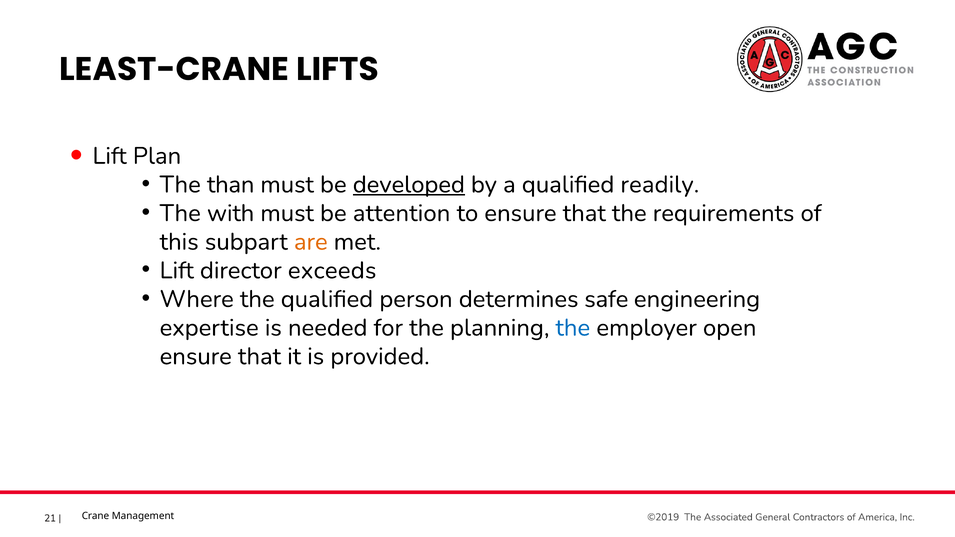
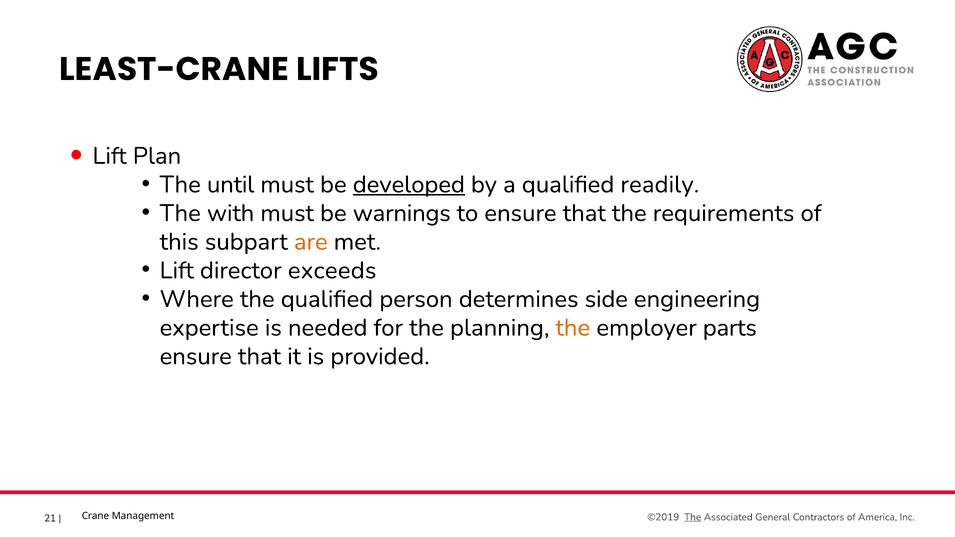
than: than -> until (231, 185)
attention: attention -> warnings (402, 213)
safe: safe -> side (606, 299)
the colour: blue -> orange (573, 328)
open: open -> parts (730, 328)
The underline: none -> present (693, 517)
